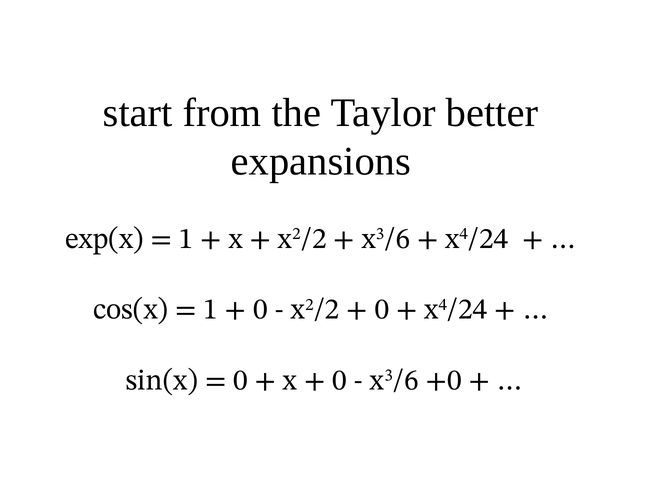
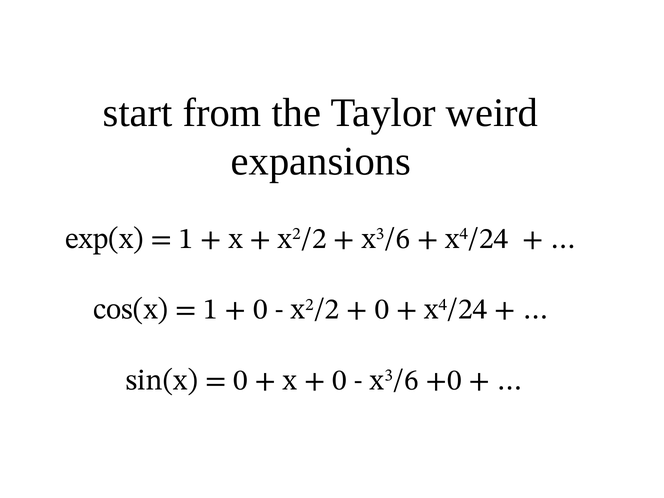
better: better -> weird (492, 113)
